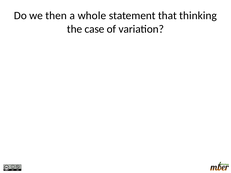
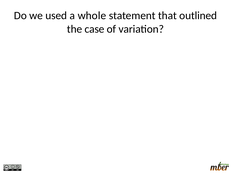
then: then -> used (56, 16)
thinking: thinking -> outlined (198, 16)
